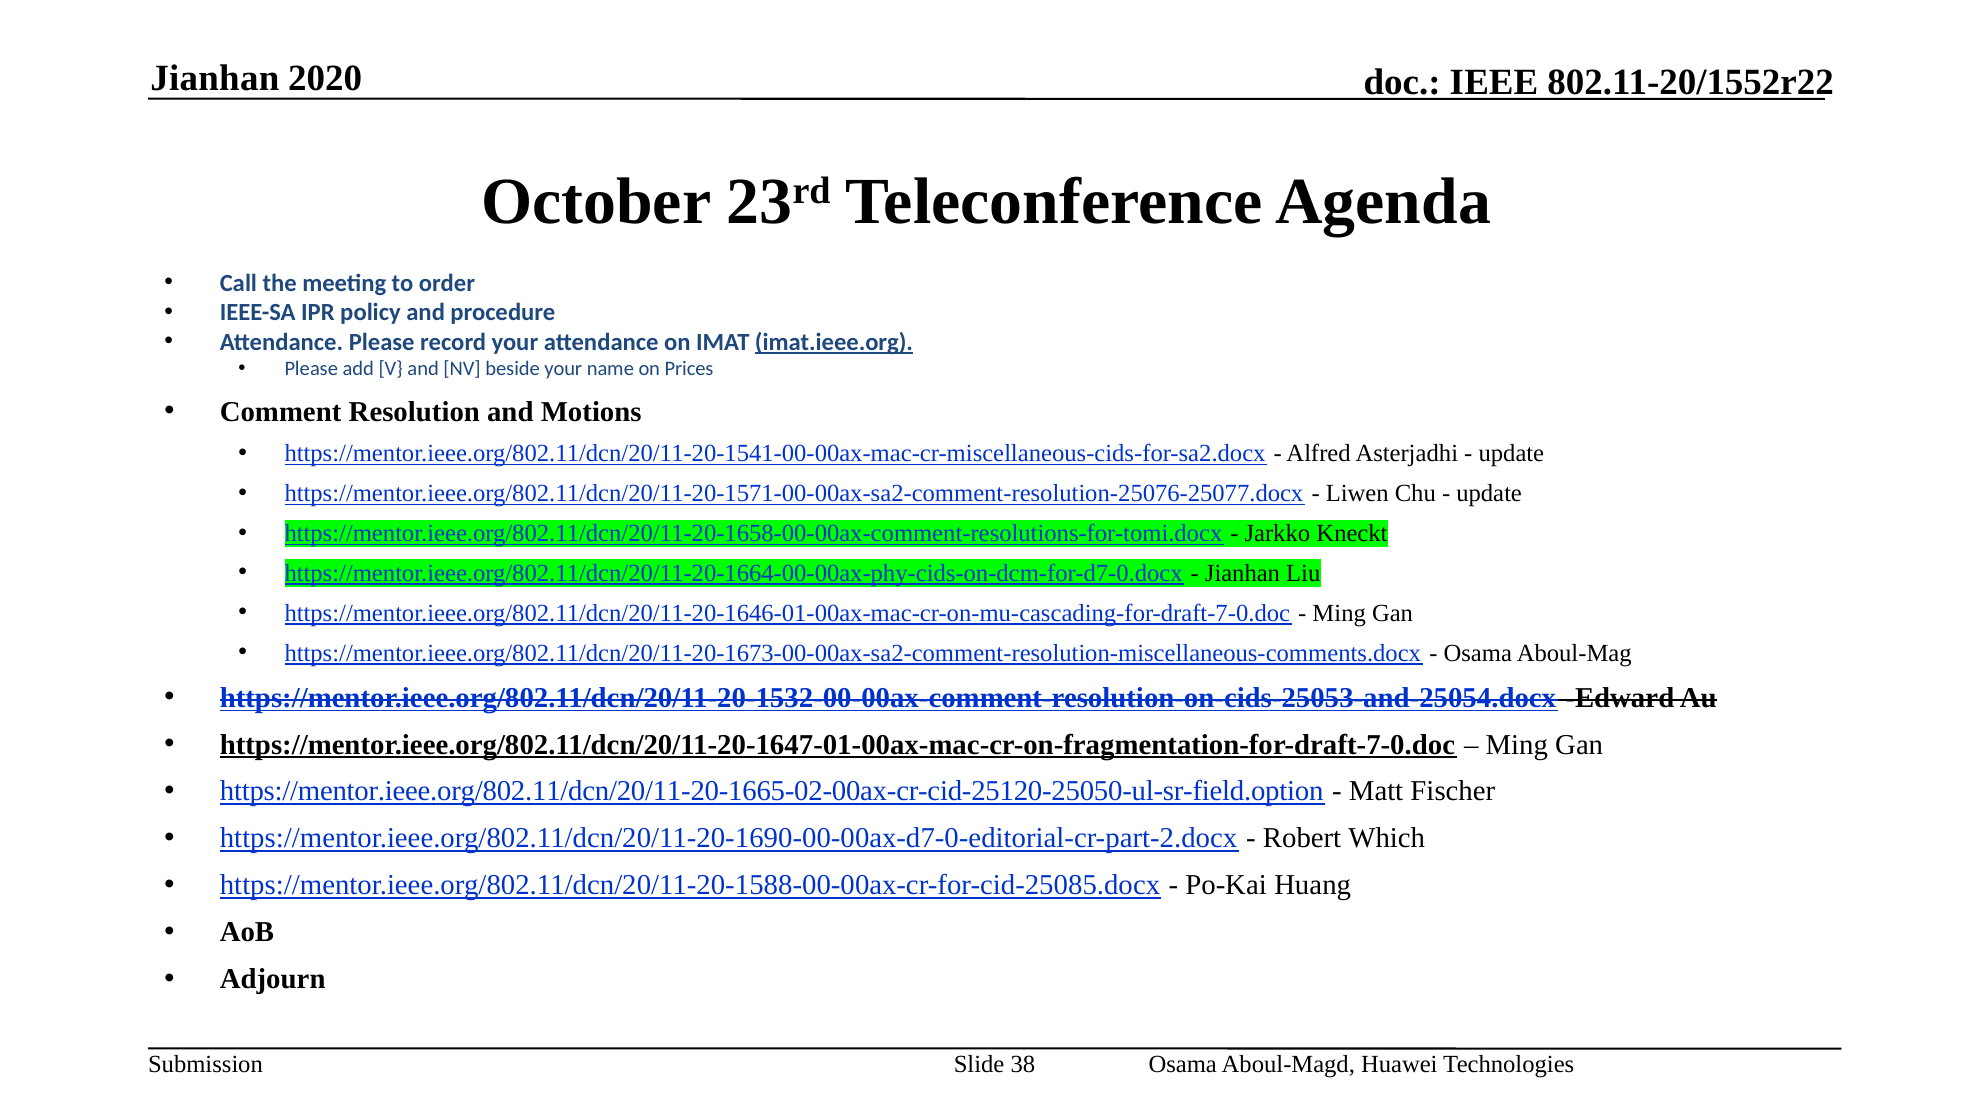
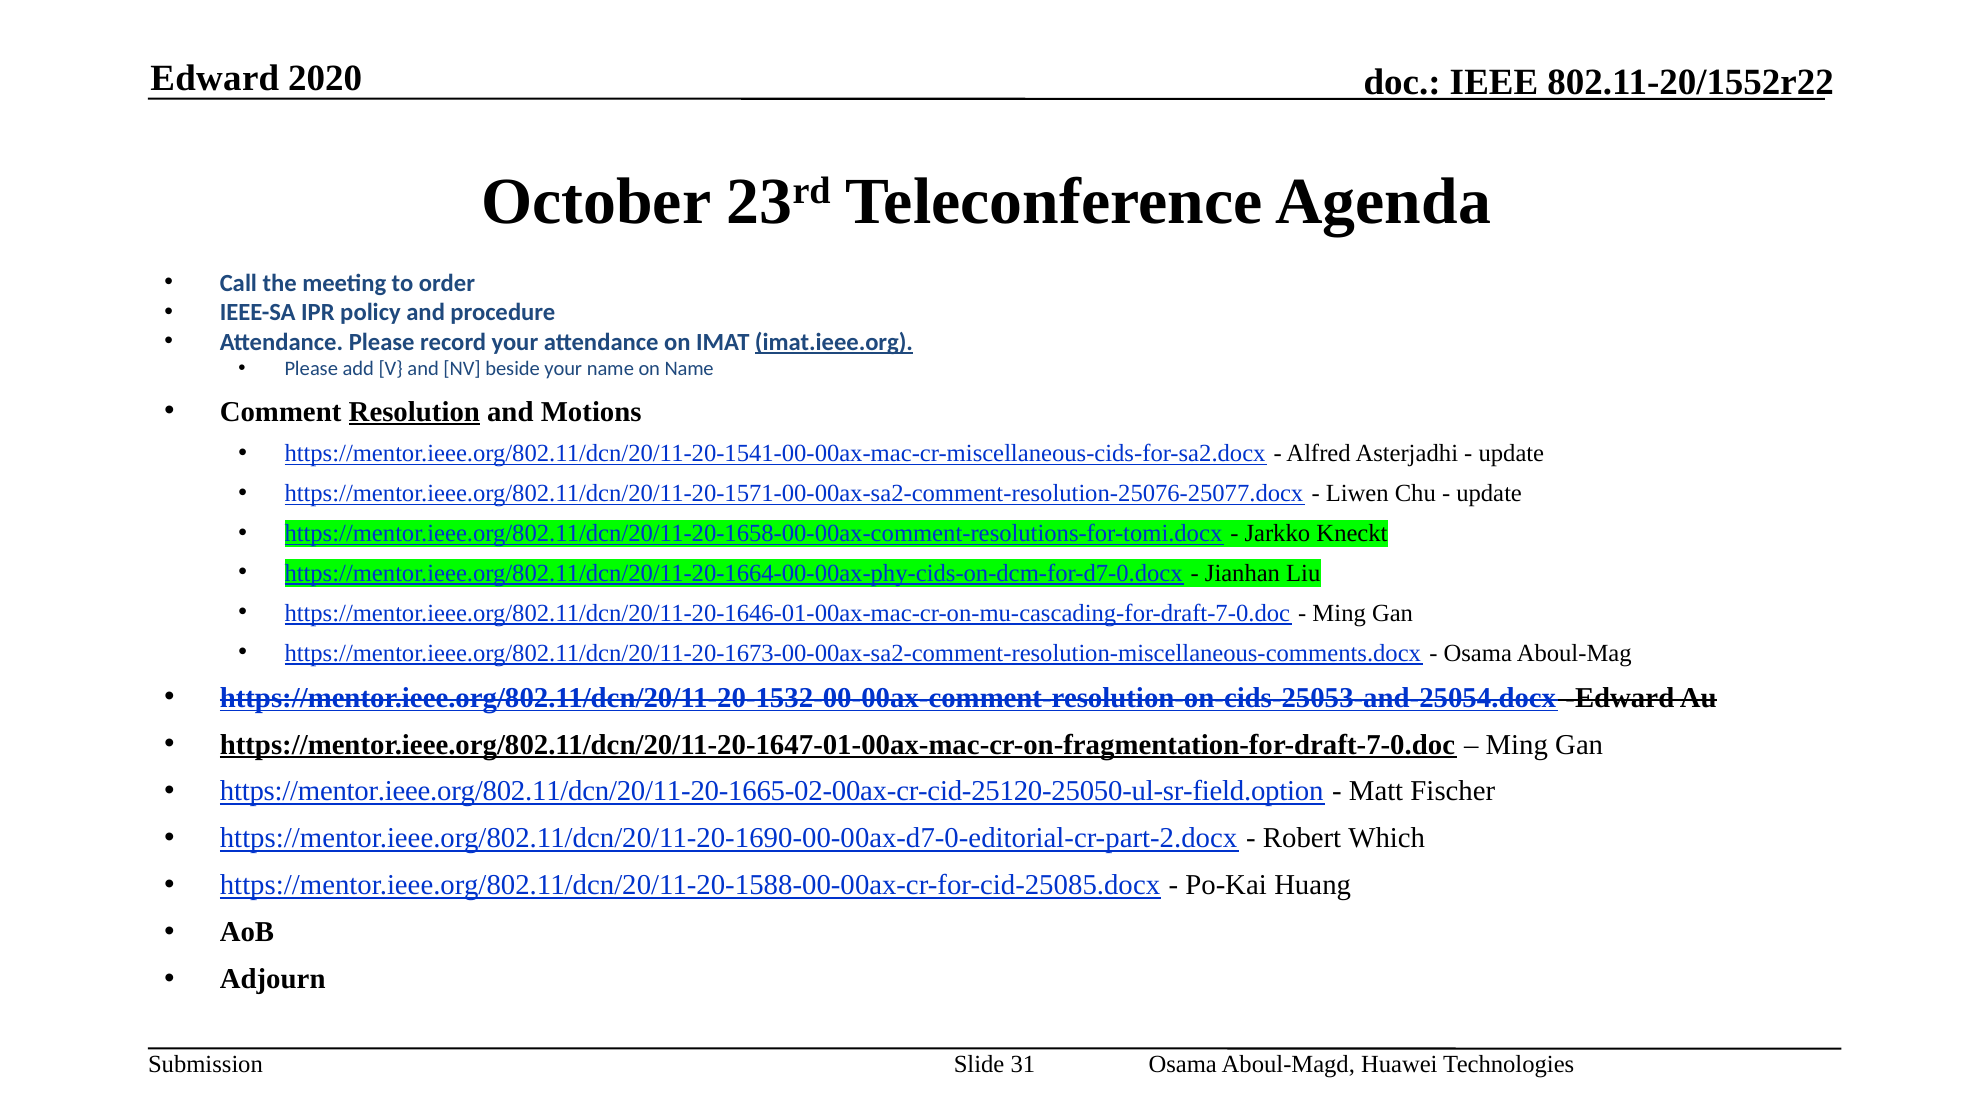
Jianhan: Jianhan -> Edward (215, 78)
on Prices: Prices -> Name (689, 369)
Resolution underline: none -> present (414, 412)
38: 38 -> 31 (1023, 1064)
